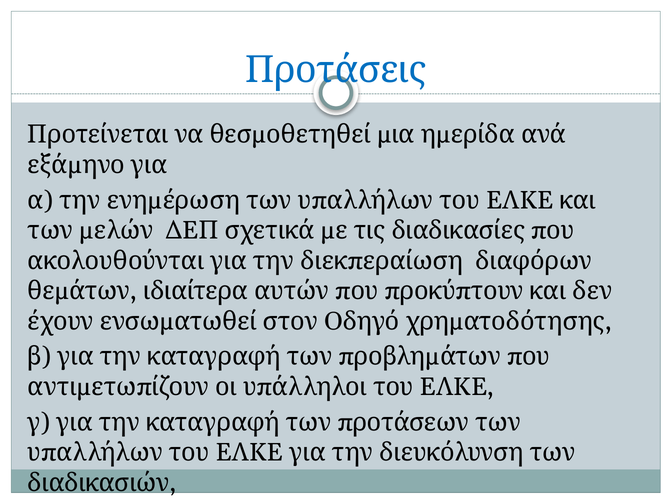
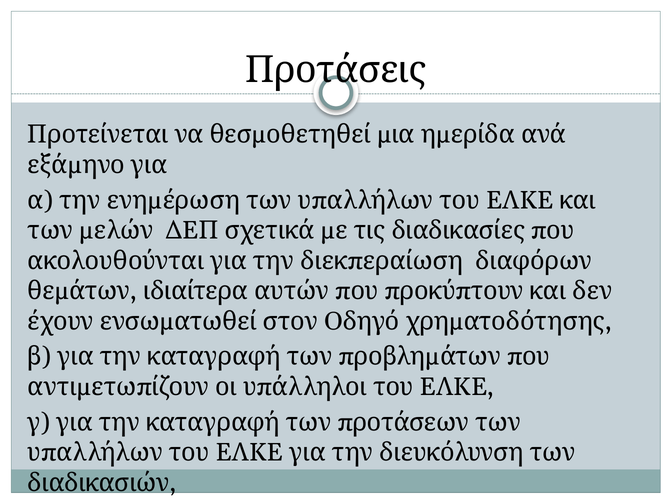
Προτάσεις colour: blue -> black (336, 70)
